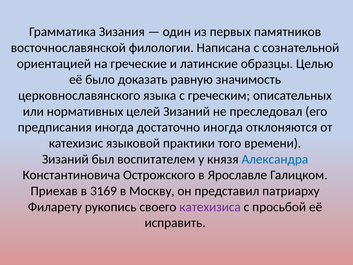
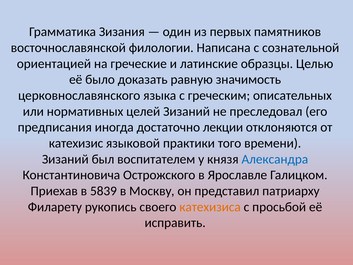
достаточно иногда: иногда -> лекции (223, 127)
3169: 3169 -> 5839 (103, 191)
катехизиса colour: purple -> orange (210, 207)
